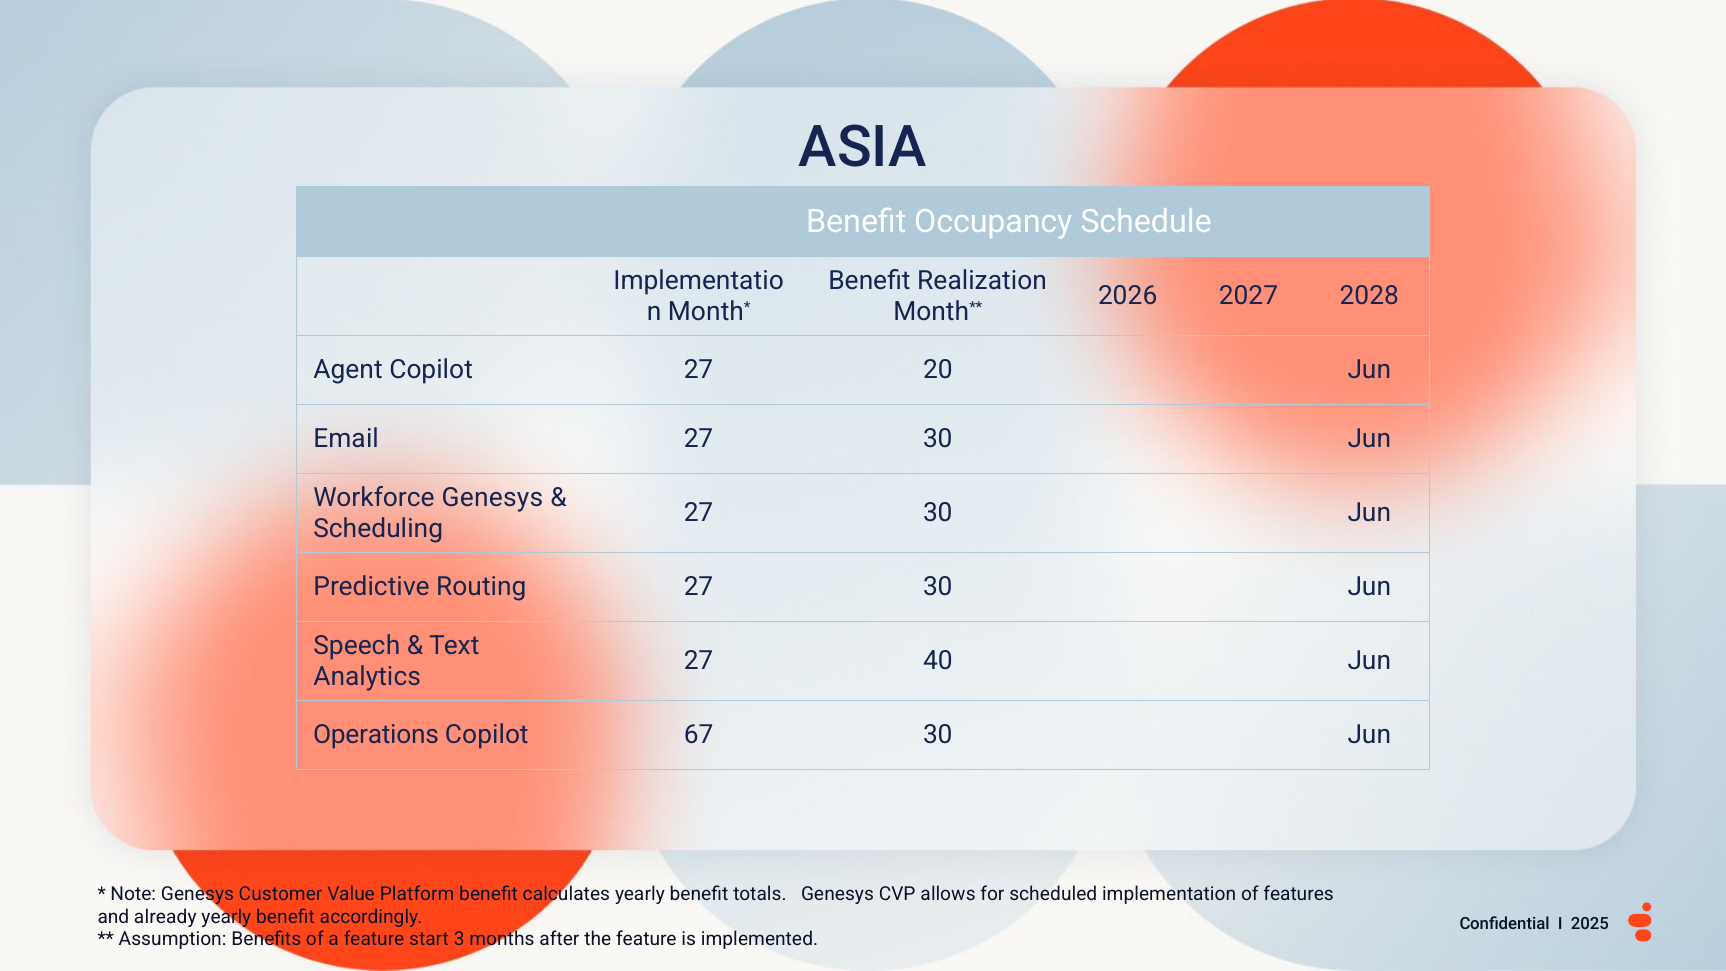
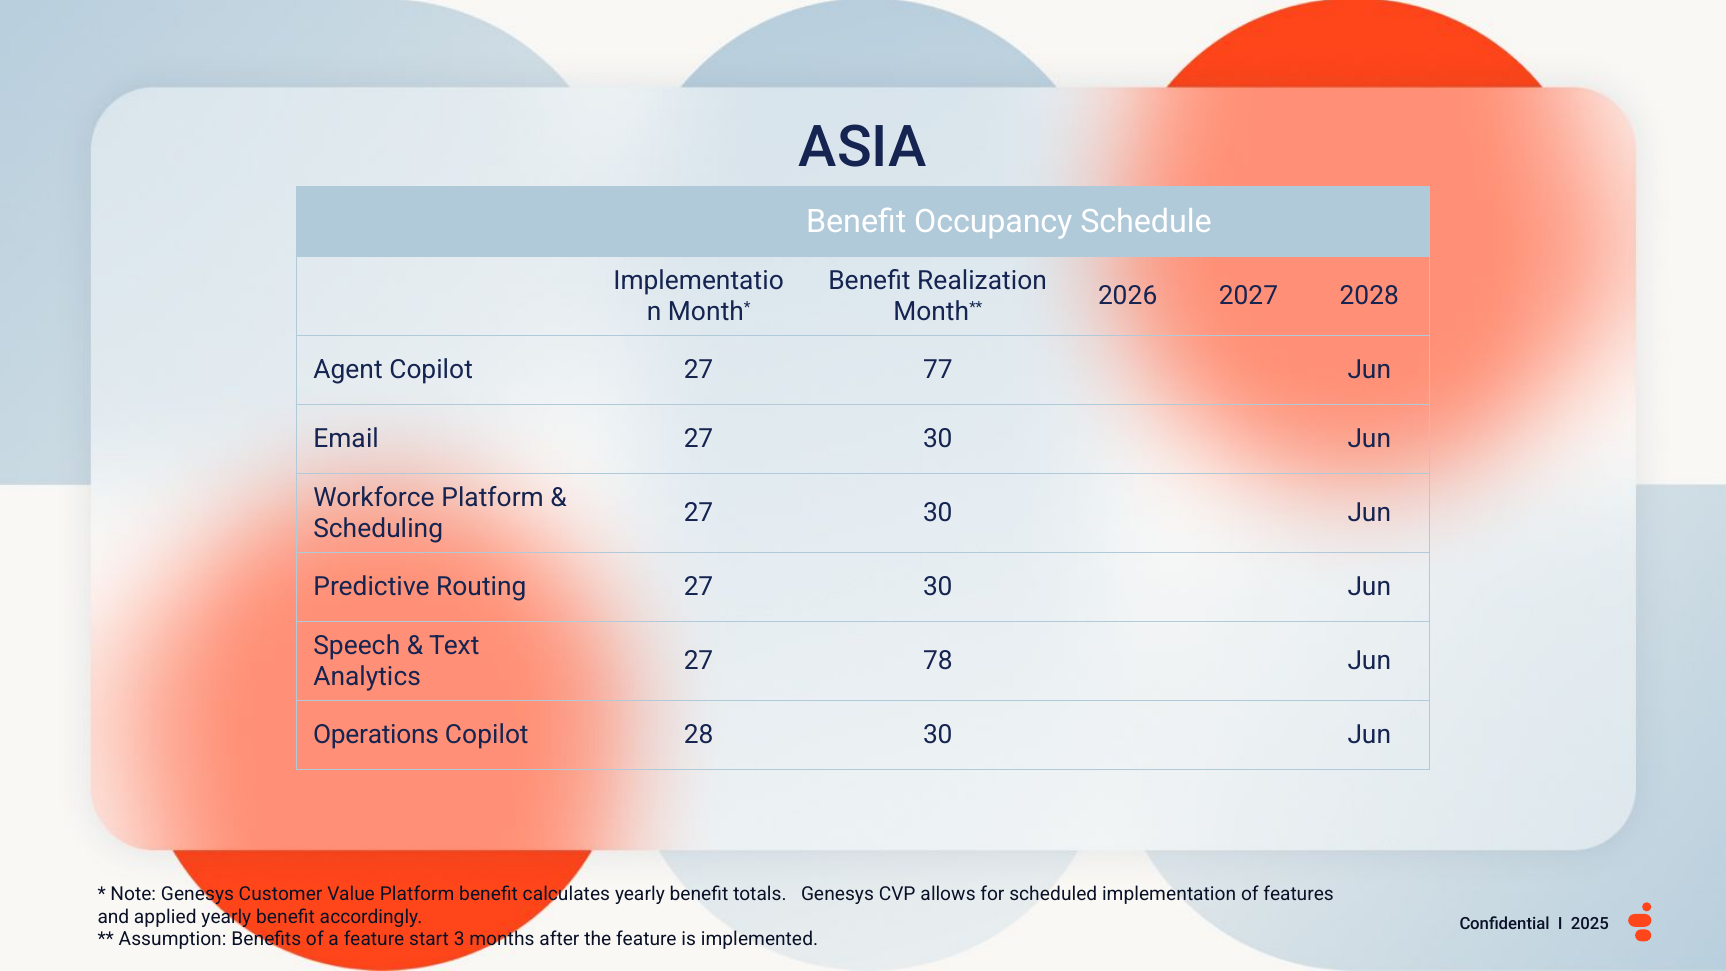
20: 20 -> 77 (938, 370)
Workforce Genesys: Genesys -> Platform (493, 498)
40: 40 -> 78 (938, 661)
67: 67 -> 28 (699, 735)
already: already -> applied (165, 917)
